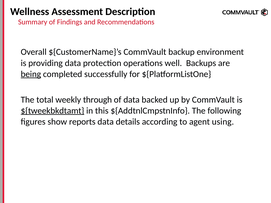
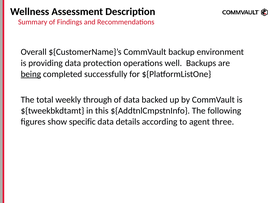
${tweekbkdtamt underline: present -> none (52, 111)
reports: reports -> specific (82, 122)
using: using -> three (223, 122)
